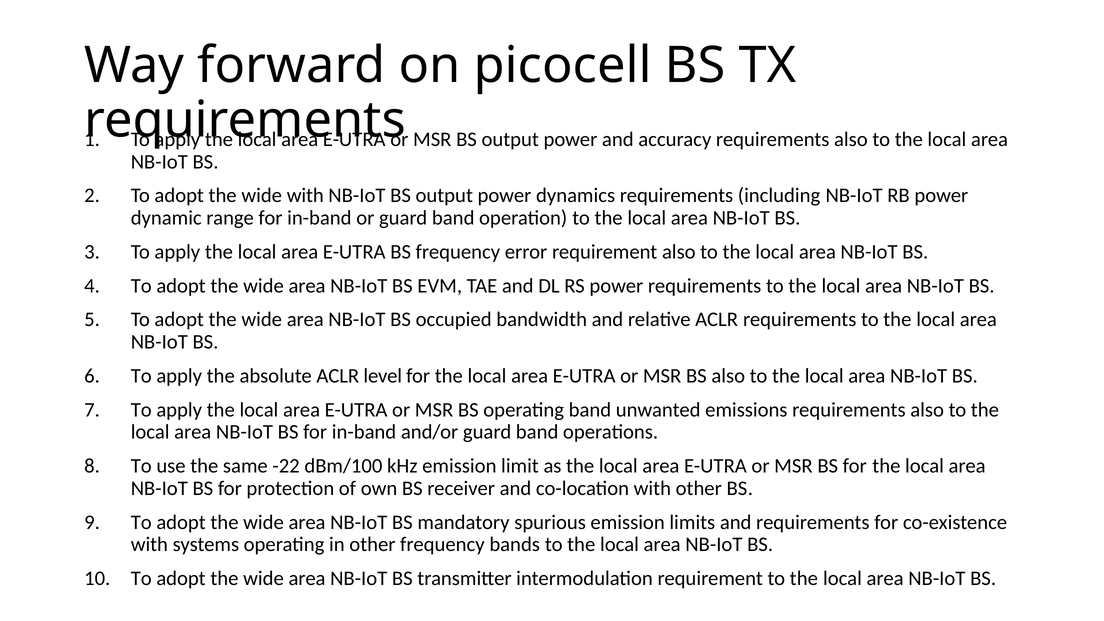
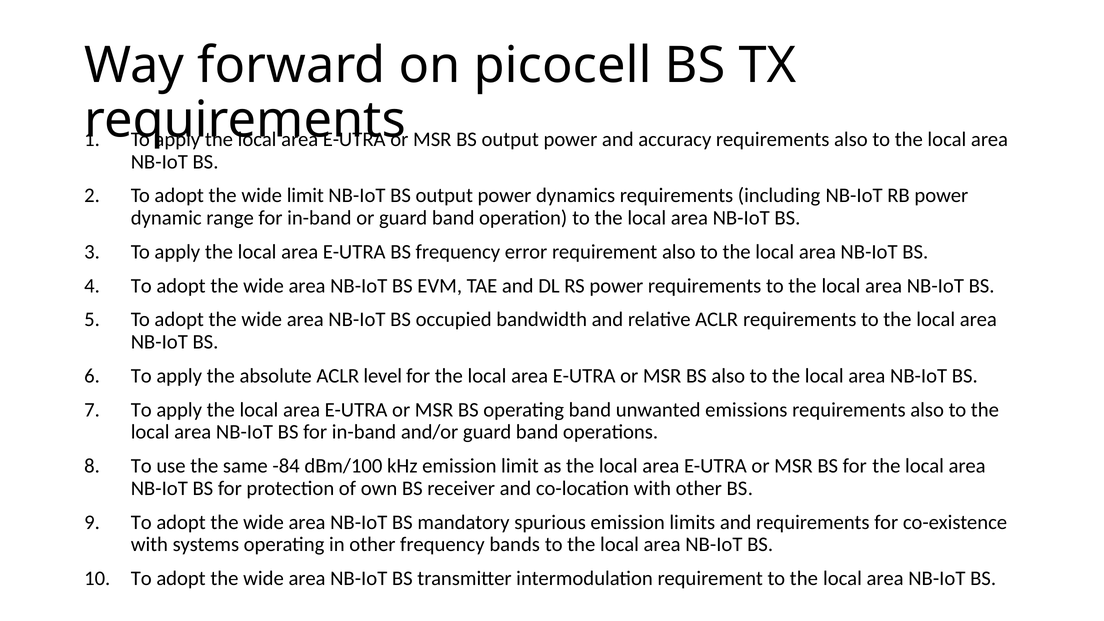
wide with: with -> limit (305, 196)
-22: -22 -> -84 (286, 466)
